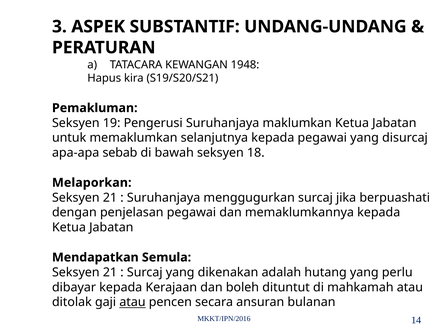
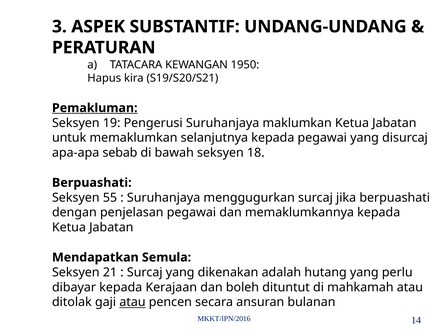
1948: 1948 -> 1950 (245, 65)
Pemakluman underline: none -> present (95, 108)
Melaporkan: Melaporkan -> Berpuashati (92, 183)
21: 21 -> 55 (110, 198)
